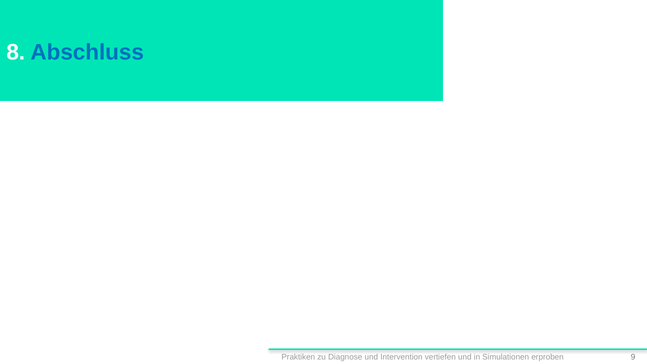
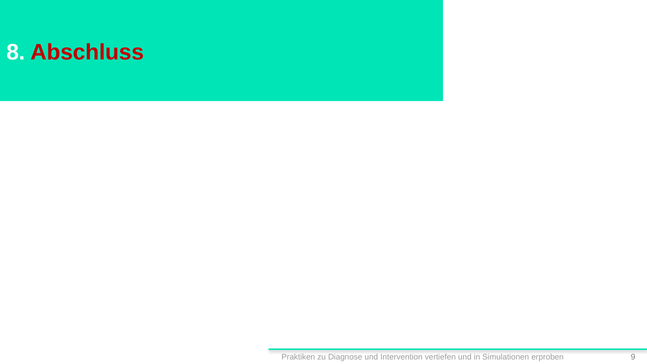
Abschluss colour: blue -> red (87, 52)
